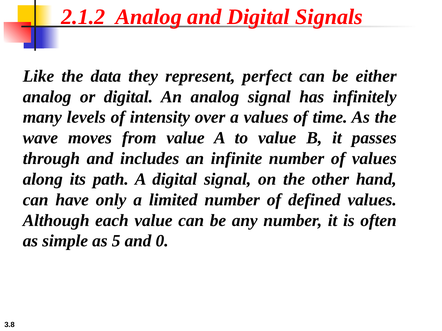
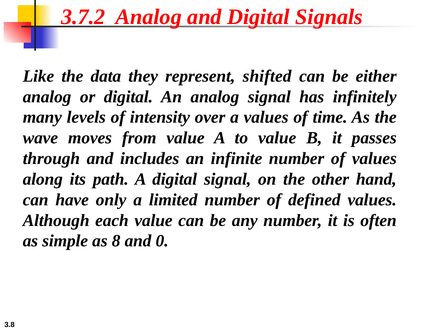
2.1.2: 2.1.2 -> 3.7.2 (83, 17)
perfect: perfect -> shifted (267, 76)
5: 5 -> 8 (116, 241)
